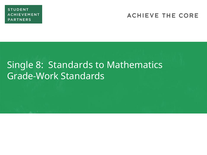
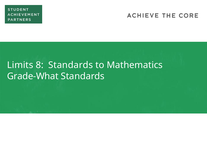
Single: Single -> Limits (20, 65)
Grade-Work: Grade-Work -> Grade-What (33, 76)
